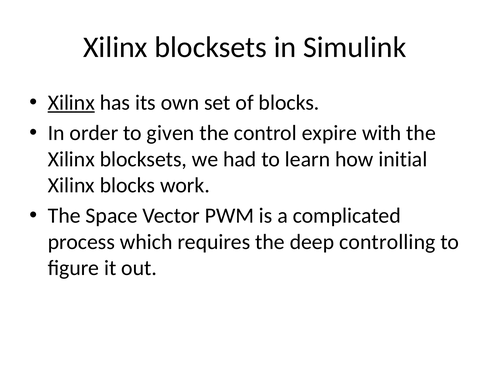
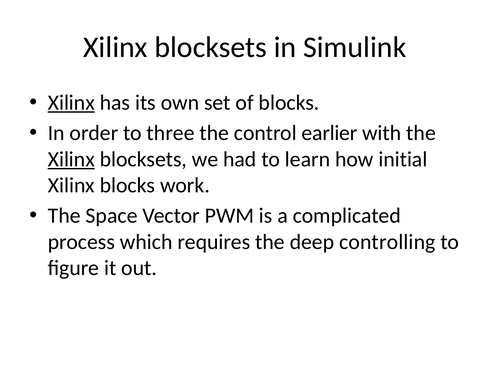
given: given -> three (171, 133)
expire: expire -> earlier (330, 133)
Xilinx underline: none -> present (71, 159)
